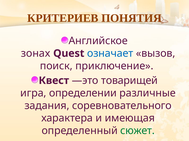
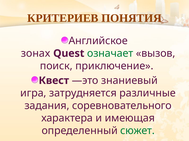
означает colour: blue -> green (110, 54)
товарищей: товарищей -> знаниевый (129, 81)
определении: определении -> затрудняется (83, 94)
